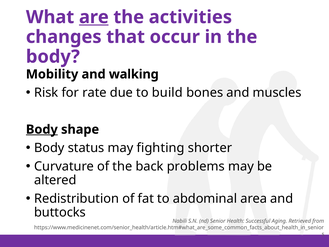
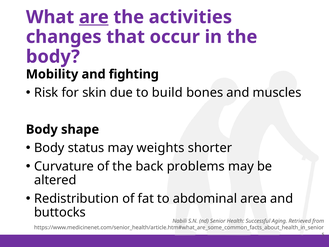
walking: walking -> fighting (134, 74)
rate: rate -> skin (94, 93)
Body underline: present -> none (42, 129)
fighting: fighting -> weights (161, 148)
